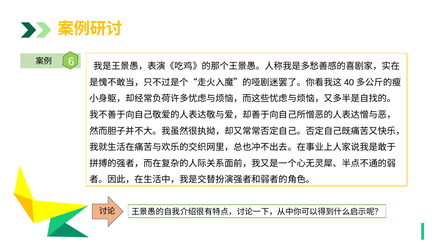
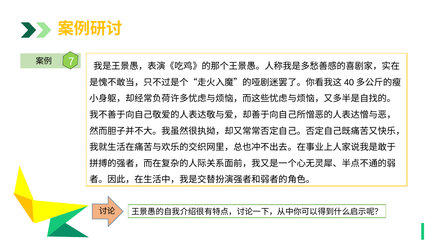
6: 6 -> 7 (71, 61)
